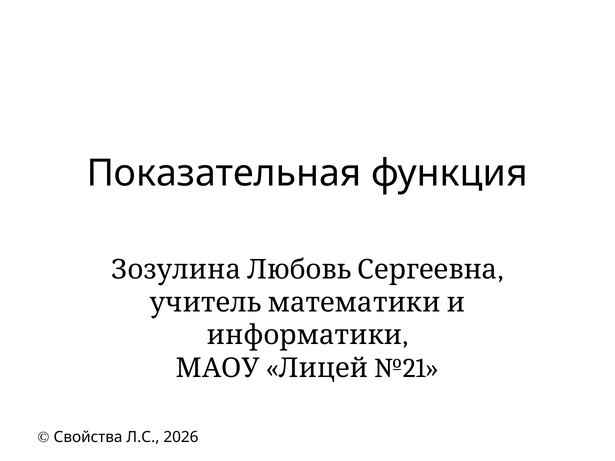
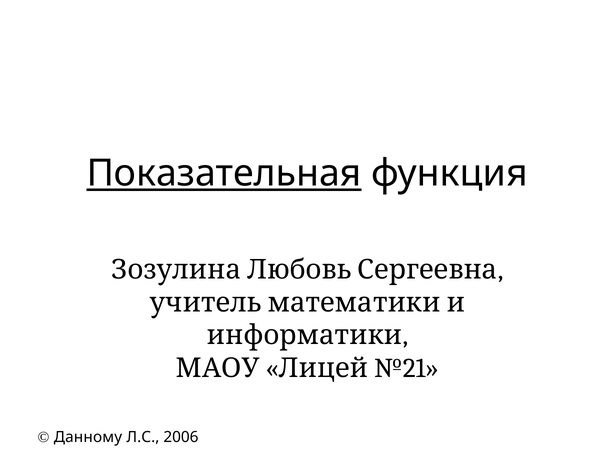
Показательная underline: none -> present (224, 174)
Свойства: Свойства -> Данному (88, 438)
2026: 2026 -> 2006 (181, 438)
